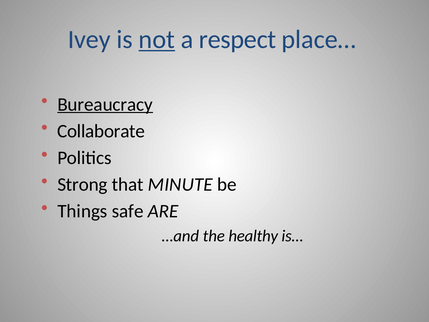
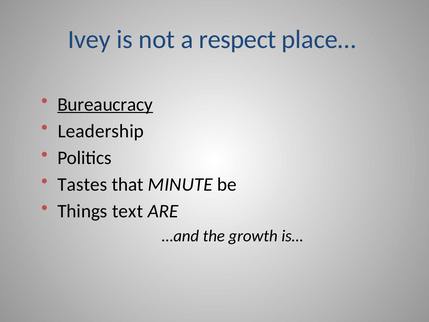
not underline: present -> none (157, 39)
Collaborate: Collaborate -> Leadership (101, 131)
Strong: Strong -> Tastes (82, 184)
safe: safe -> text (128, 211)
healthy: healthy -> growth (253, 236)
